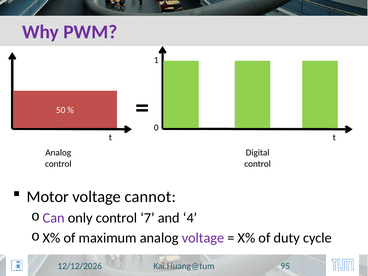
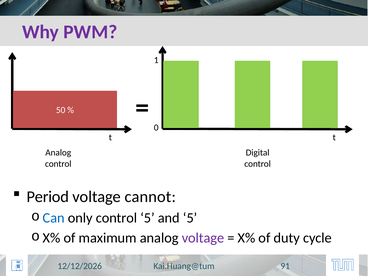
Motor: Motor -> Period (48, 197)
Can colour: purple -> blue (54, 218)
control 7: 7 -> 5 (147, 218)
and 4: 4 -> 5 (190, 218)
95: 95 -> 91 (285, 266)
